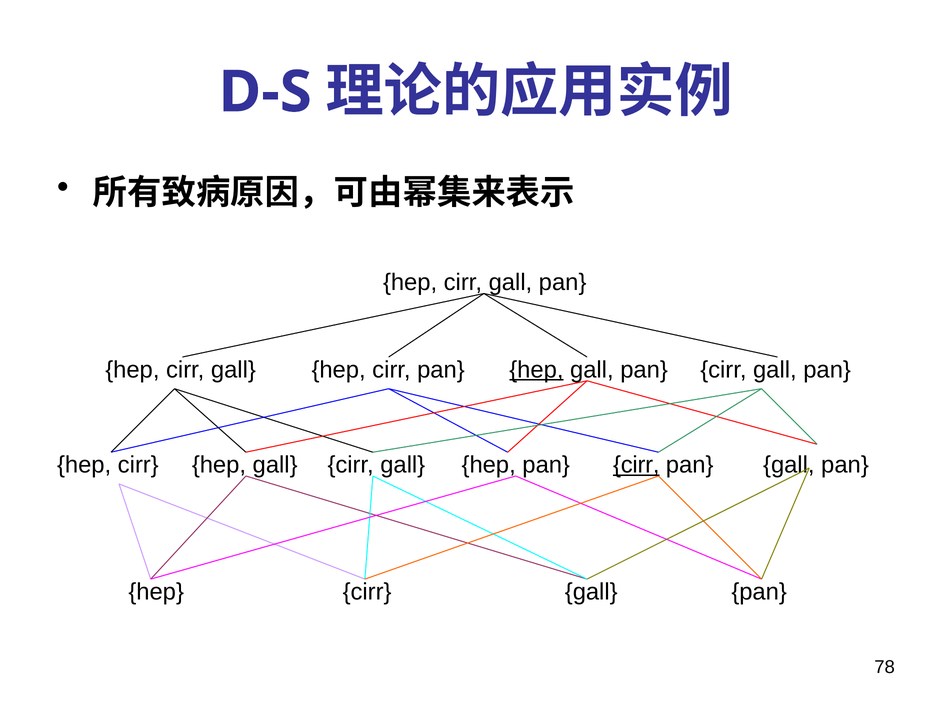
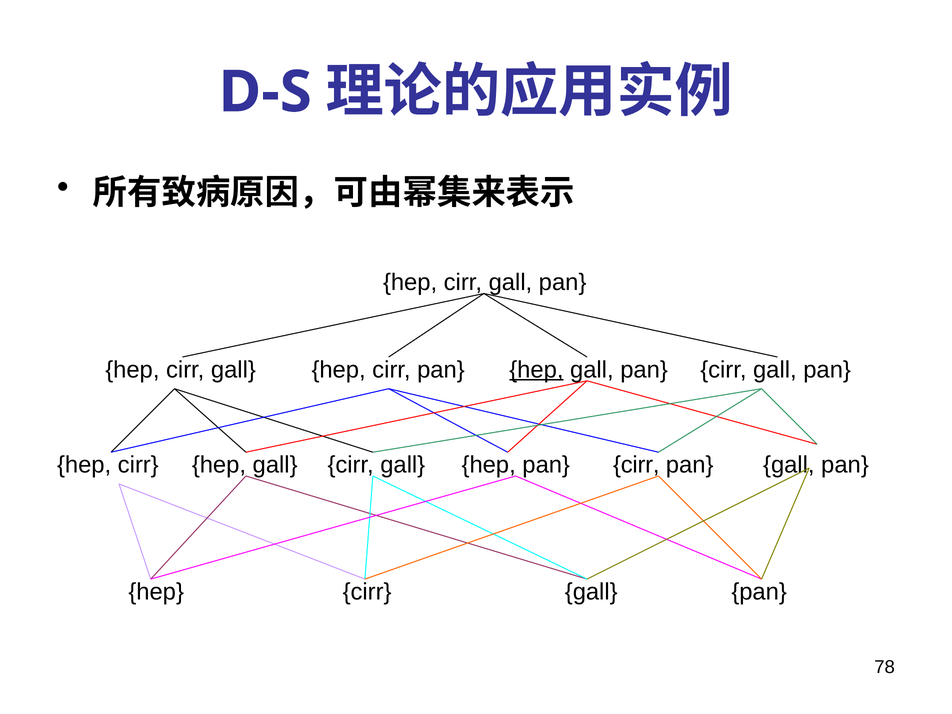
cirr underline: present -> none (636, 465)
